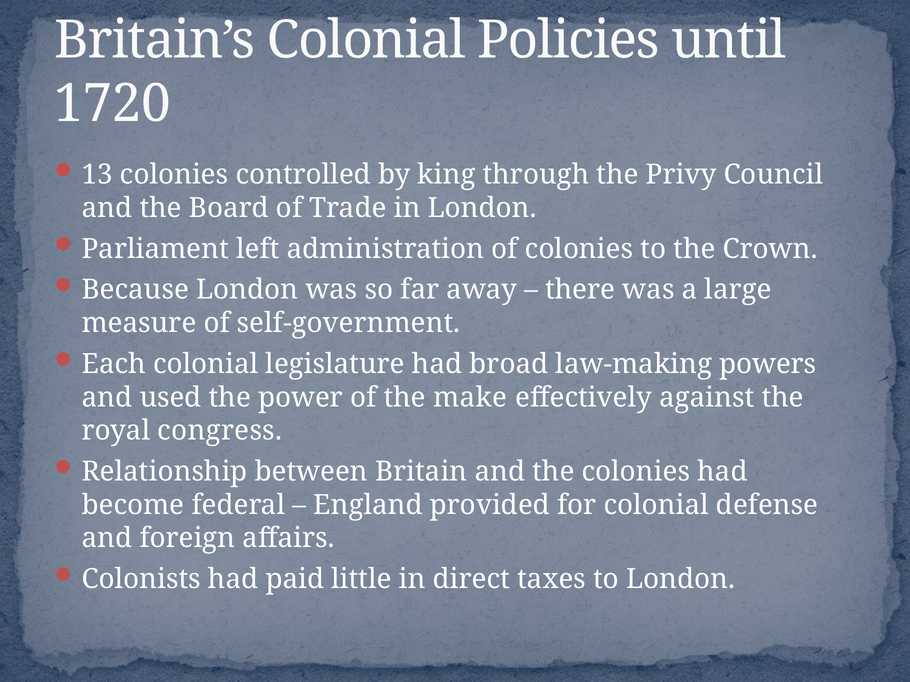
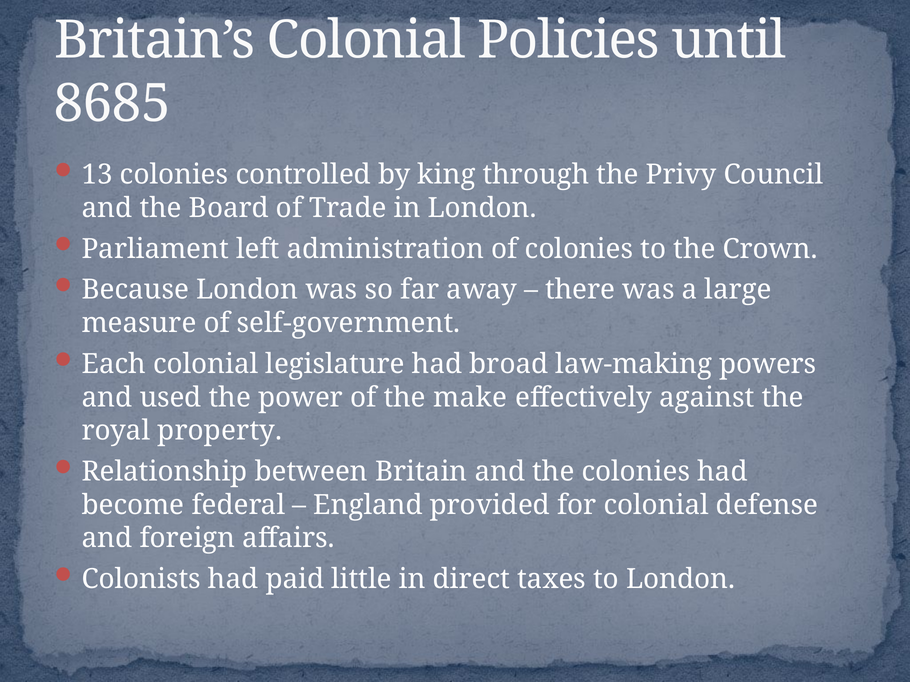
1720: 1720 -> 8685 (112, 104)
congress: congress -> property (220, 431)
